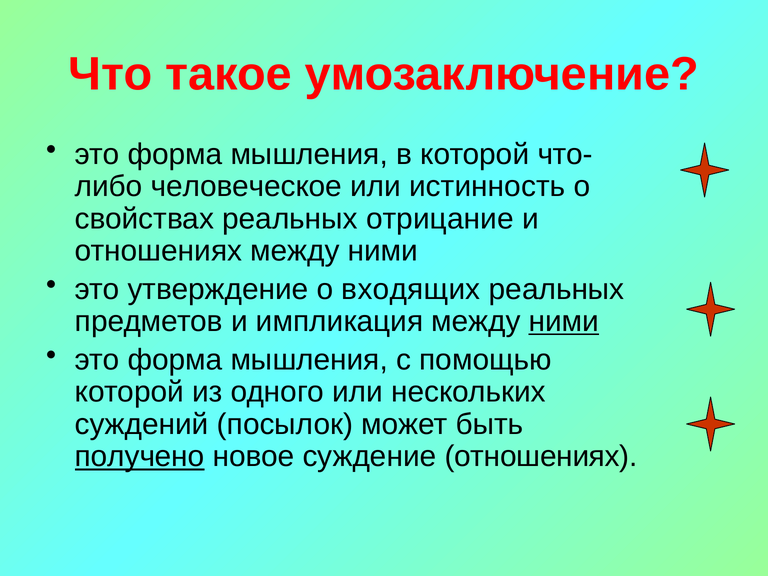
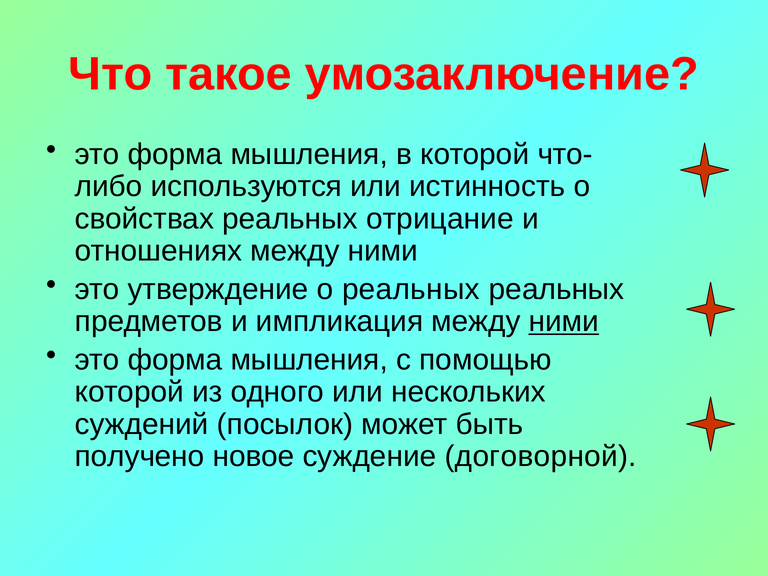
человеческое: человеческое -> используются (246, 186)
о входящих: входящих -> реальных (411, 289)
получено underline: present -> none (140, 457)
суждение отношениях: отношениях -> договорной (541, 457)
